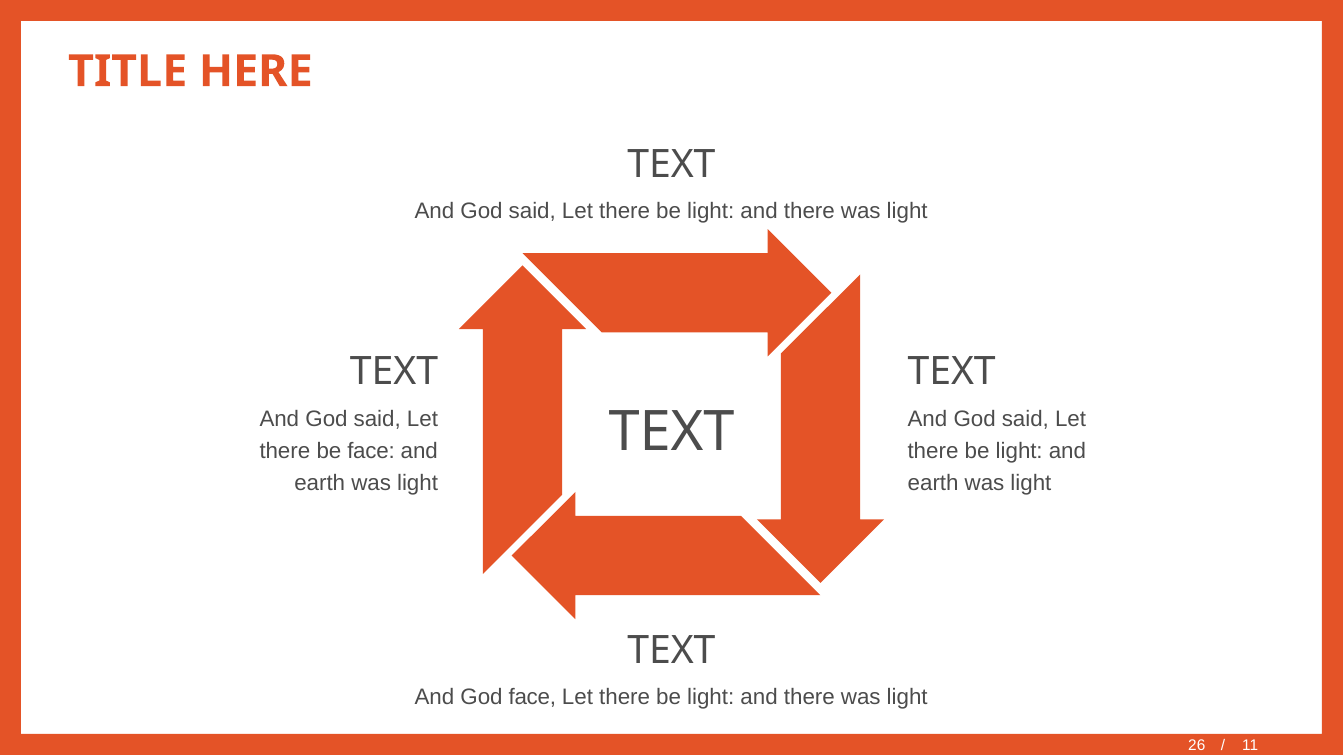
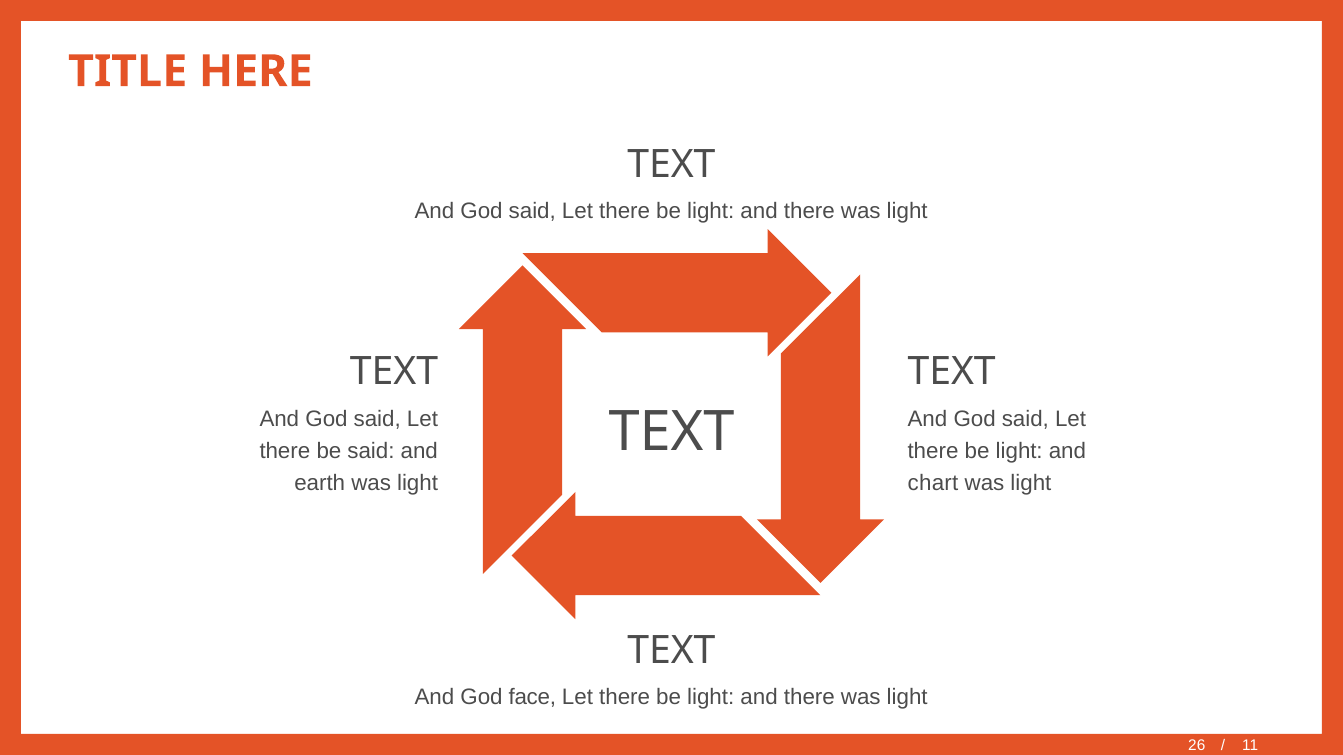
be face: face -> said (371, 451)
earth: earth -> chart (933, 483)
